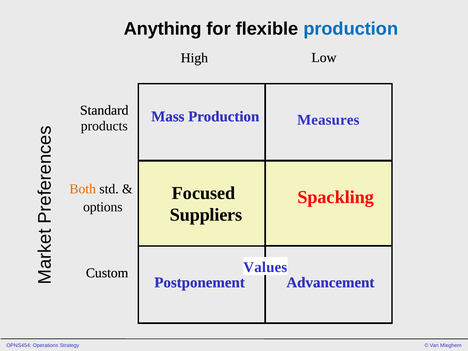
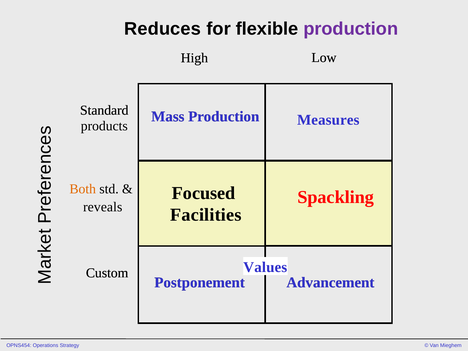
Anything: Anything -> Reduces (163, 29)
production colour: blue -> purple (351, 29)
options: options -> reveals (103, 207)
Suppliers: Suppliers -> Facilities (206, 215)
